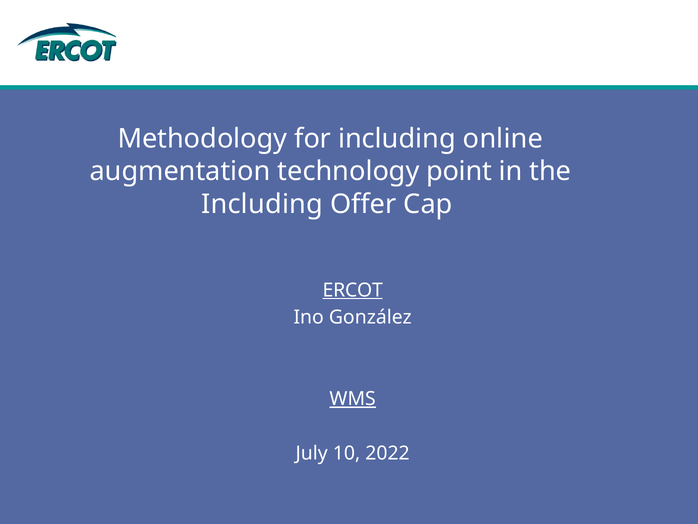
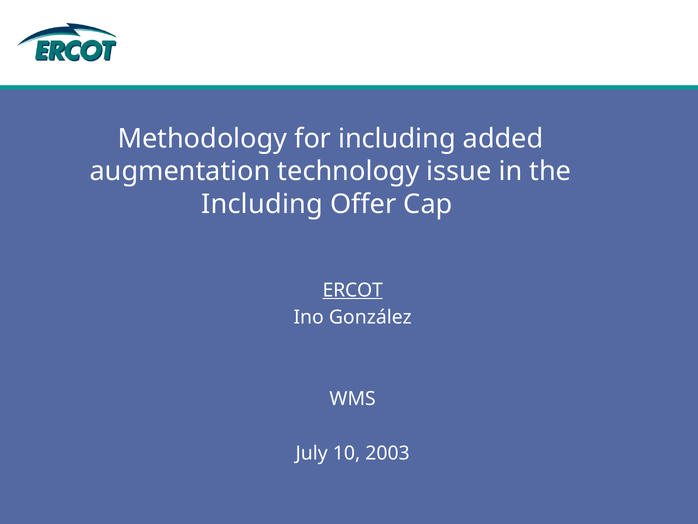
online: online -> added (503, 139)
point: point -> issue (459, 171)
WMS underline: present -> none (353, 398)
2022: 2022 -> 2003 (387, 453)
